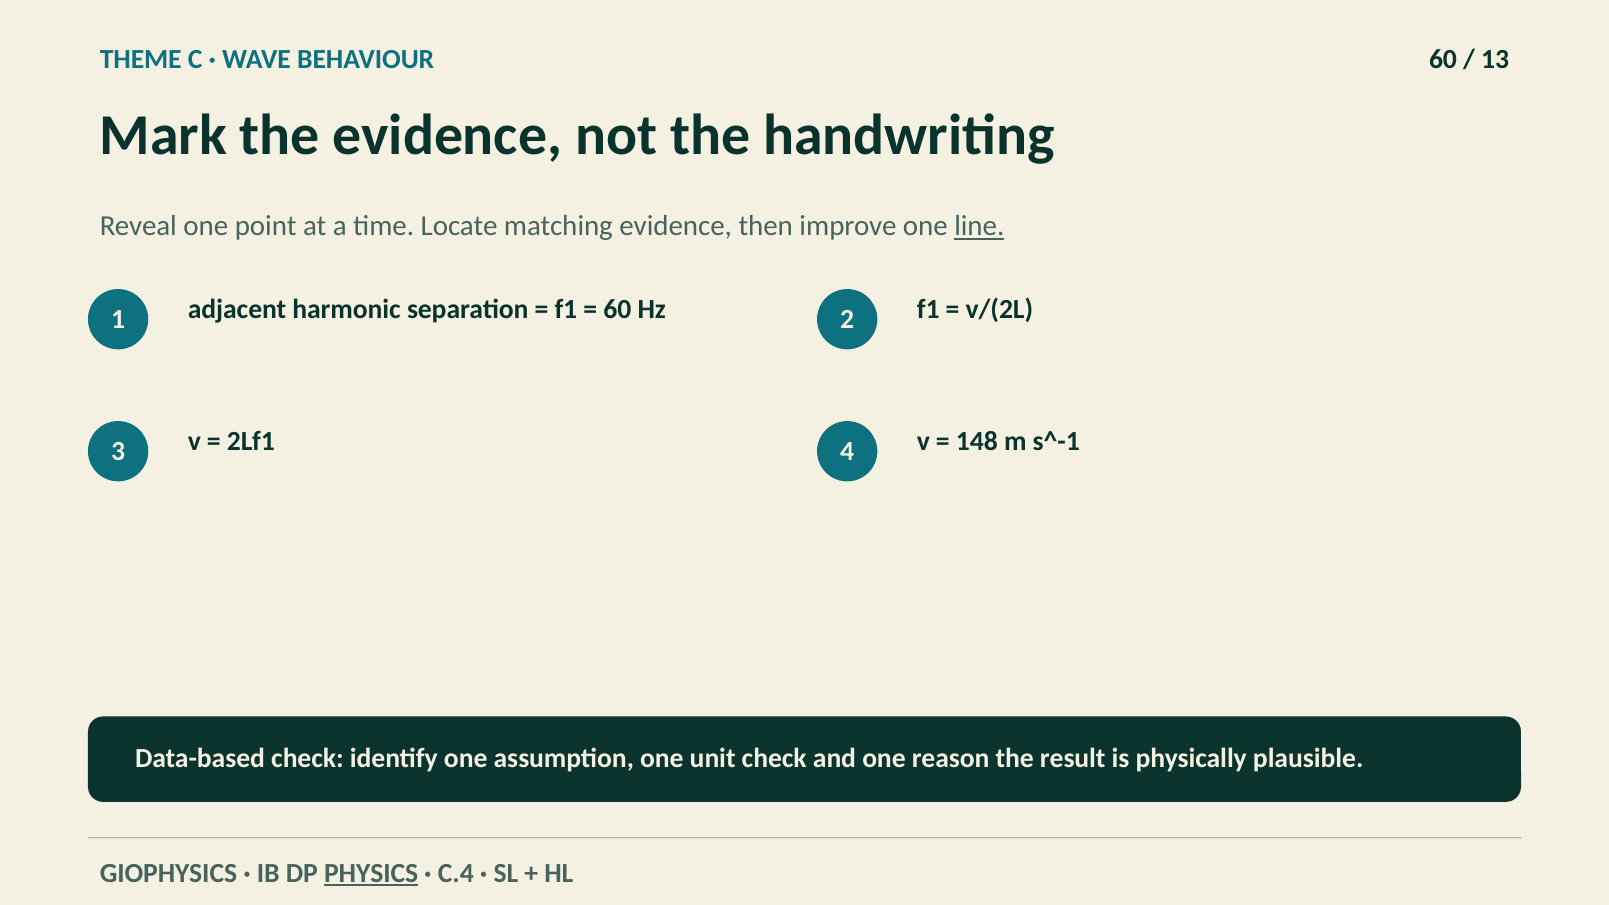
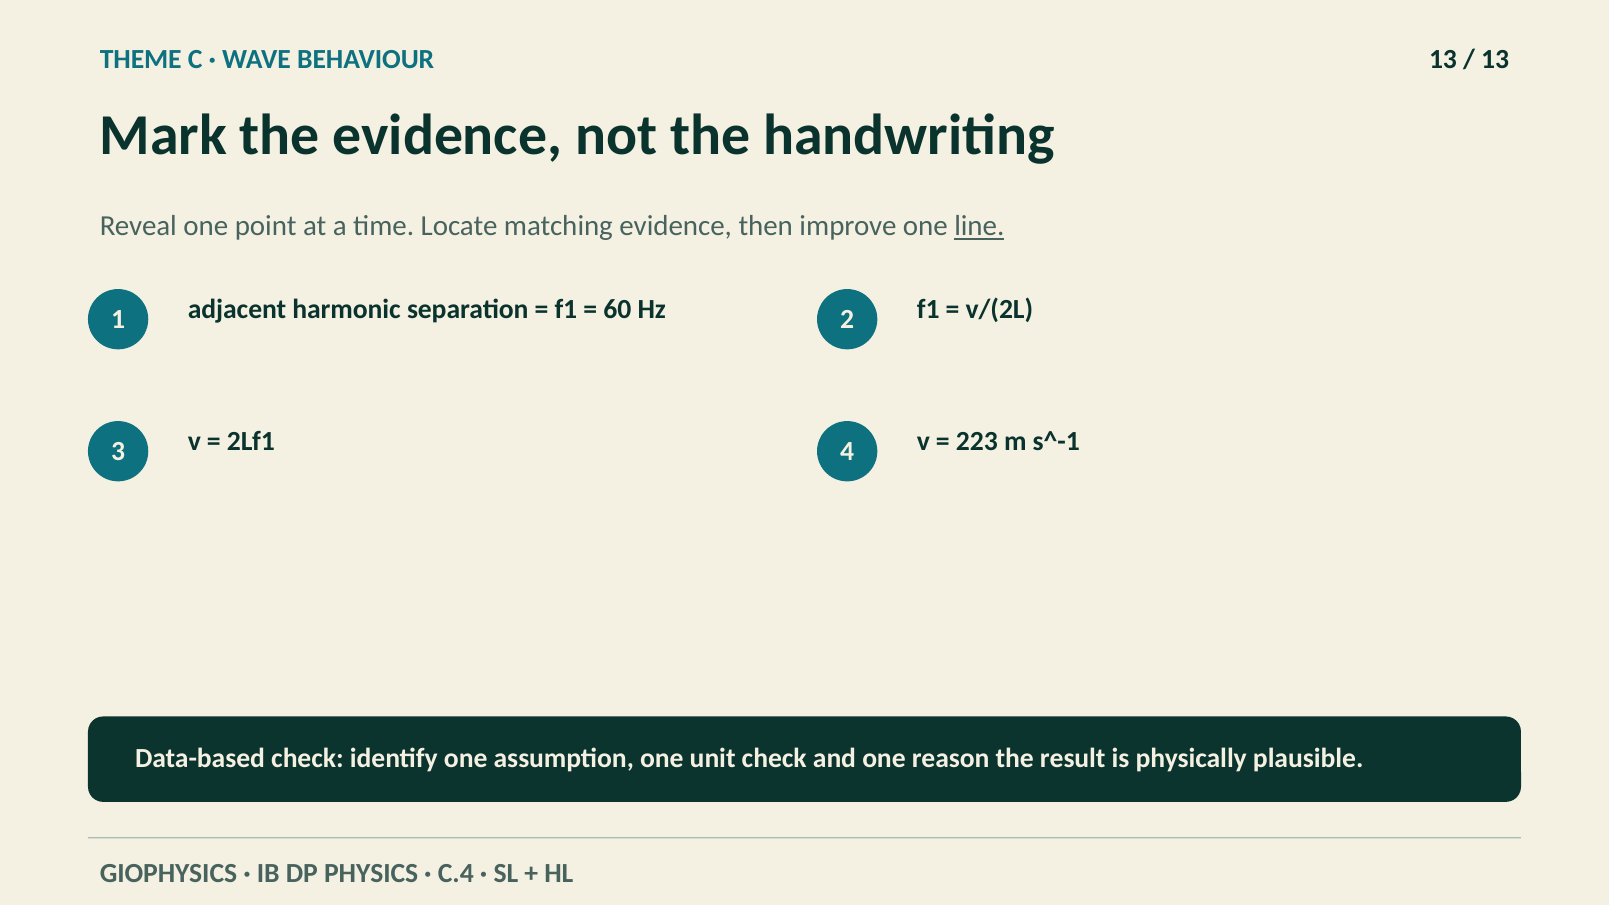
BEHAVIOUR 60: 60 -> 13 (1443, 60)
148: 148 -> 223 (977, 442)
PHYSICS underline: present -> none (371, 873)
